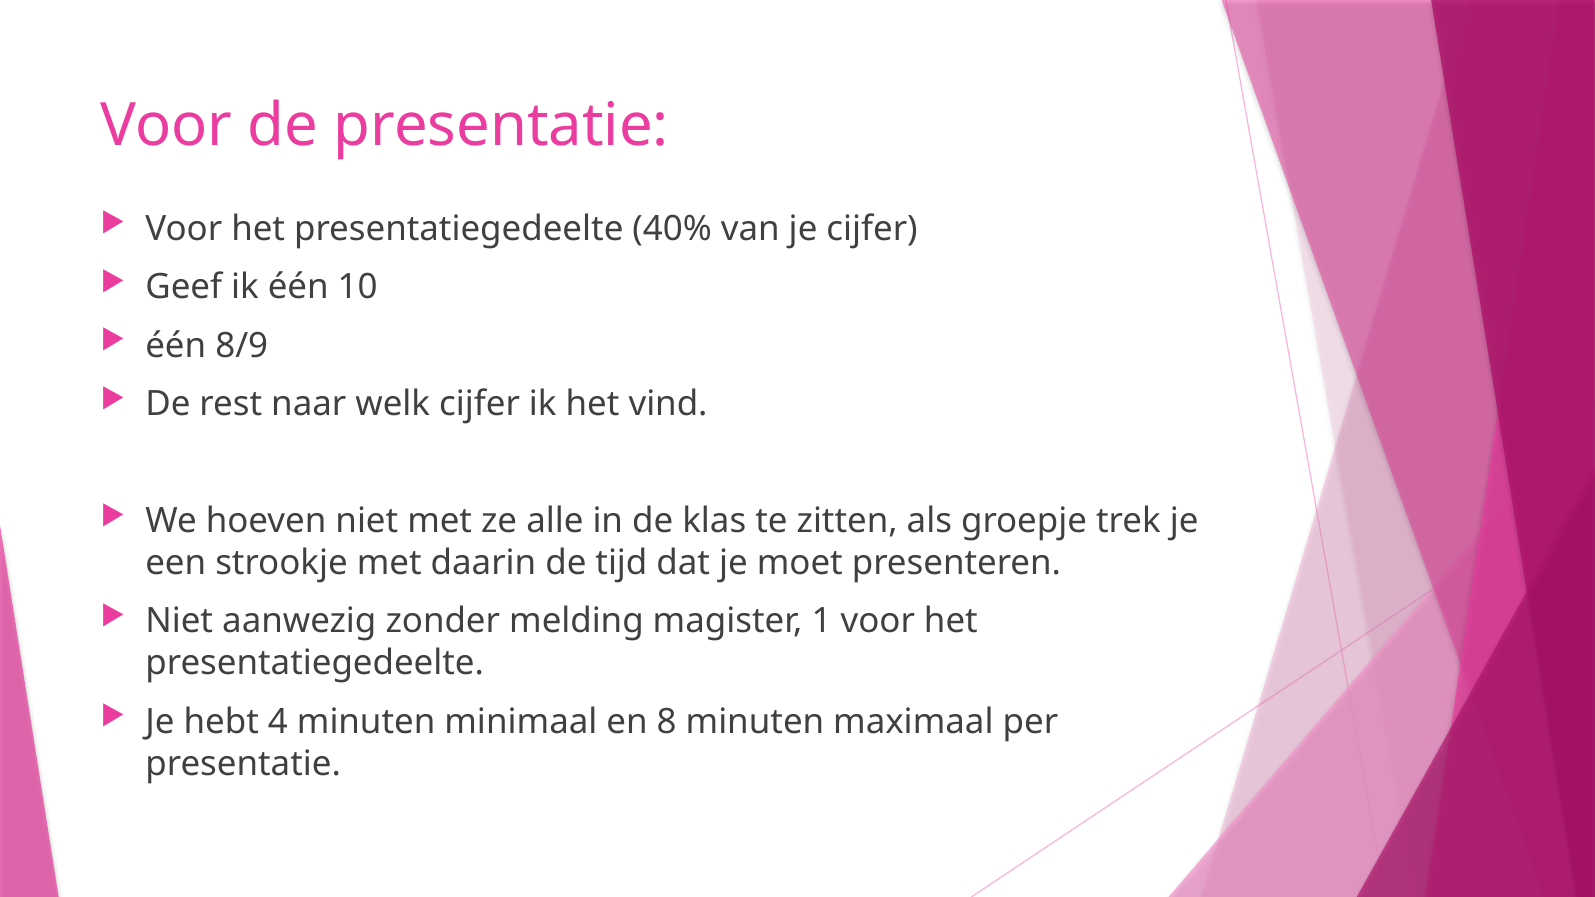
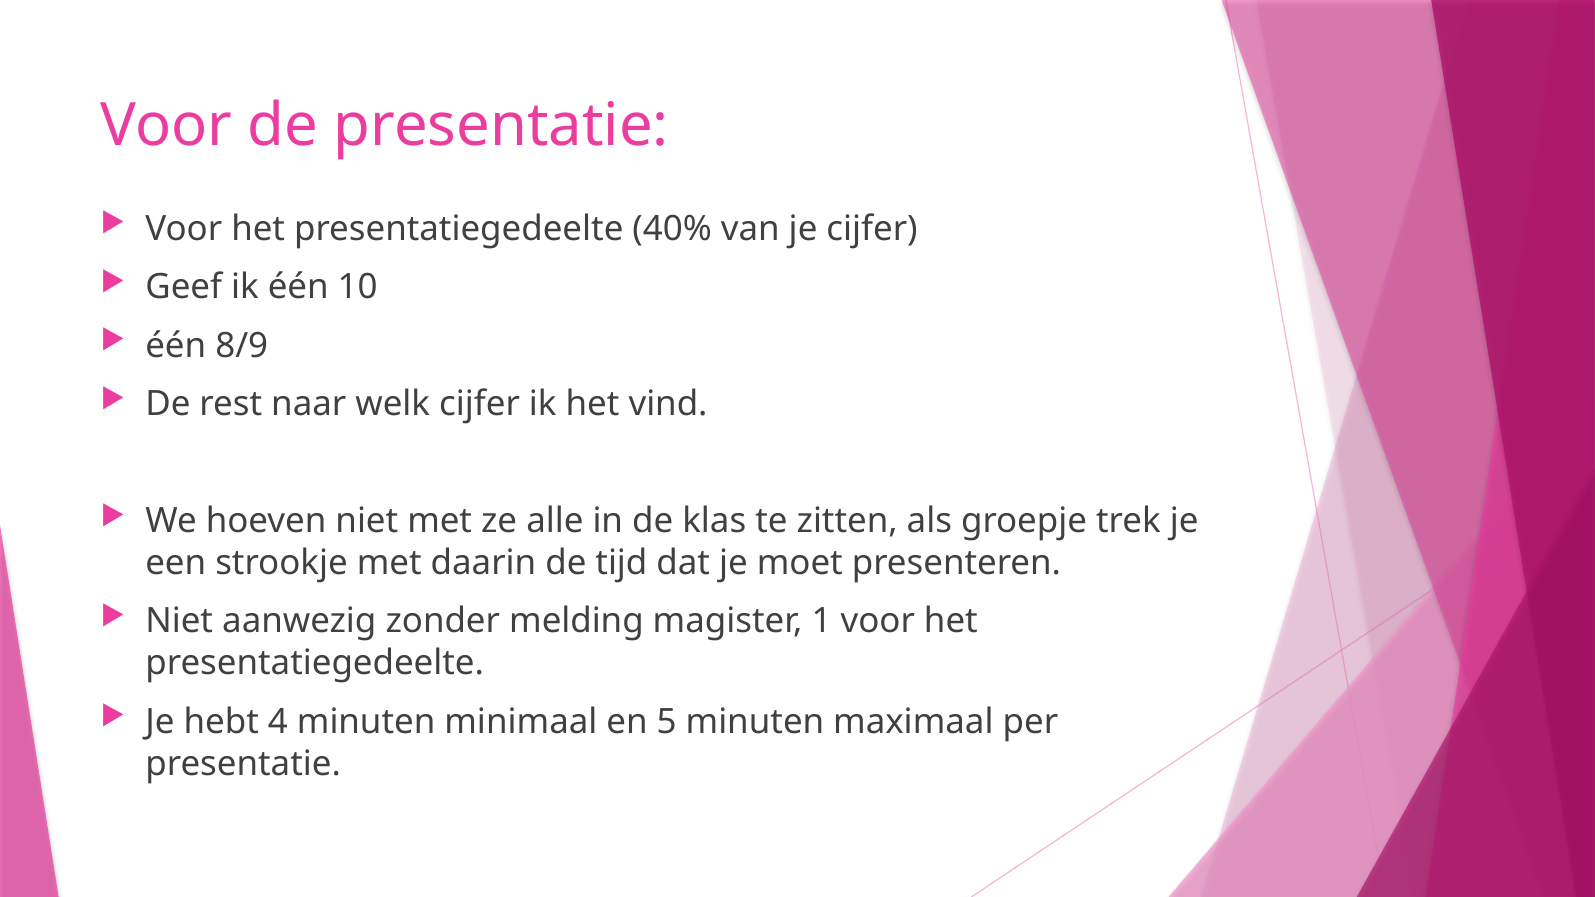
8: 8 -> 5 (667, 722)
